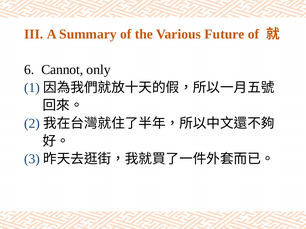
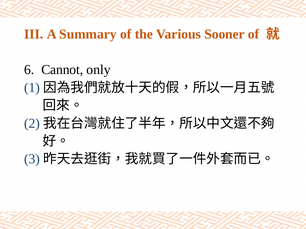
Future: Future -> Sooner (224, 34)
